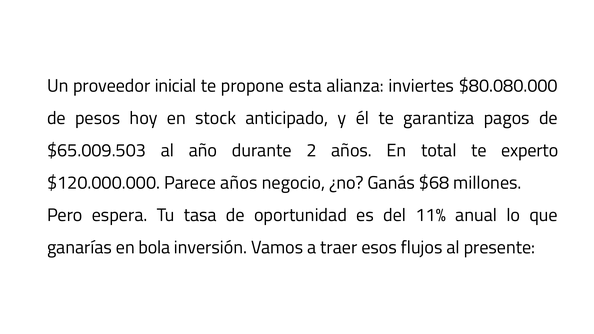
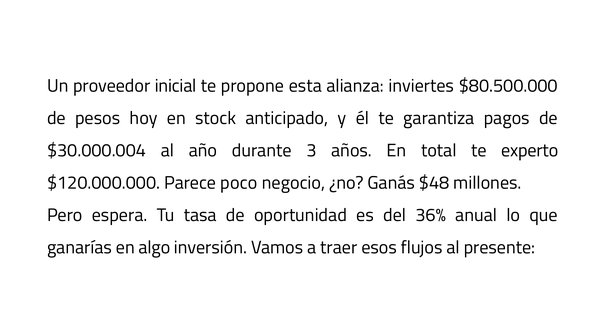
$80.080.000: $80.080.000 -> $80.500.000 (508, 86)
$65.009.503: $65.009.503 -> $30.000.004 (97, 150)
2: 2 -> 3 (311, 150)
Parece años: años -> poco (239, 183)
$68: $68 -> $48 (434, 183)
11%: 11% -> 36% (431, 215)
bola: bola -> algo (154, 248)
